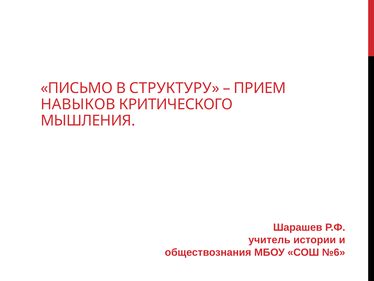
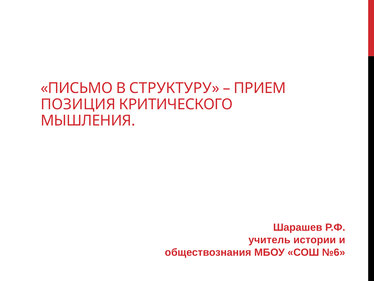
НАВЫКОВ: НАВЫКОВ -> ПОЗИЦИЯ (78, 104)
